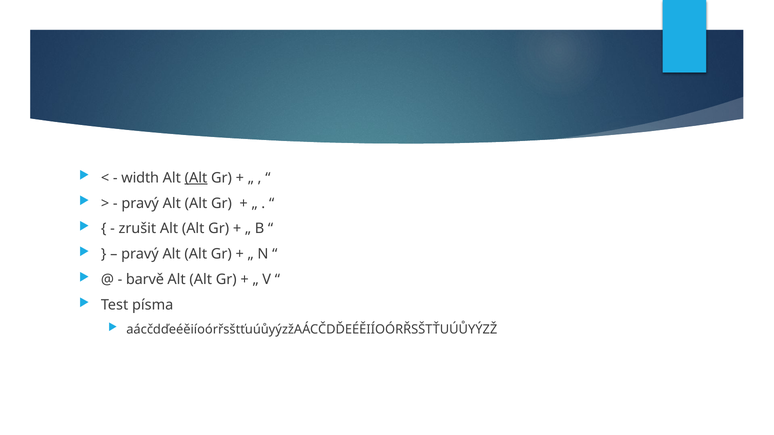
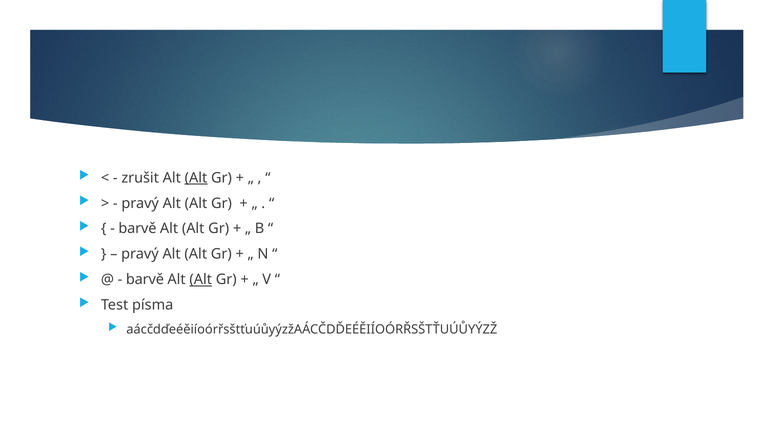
width: width -> zrušit (140, 178)
zrušit: zrušit -> barvě (137, 229)
Alt underline: none -> present (201, 280)
